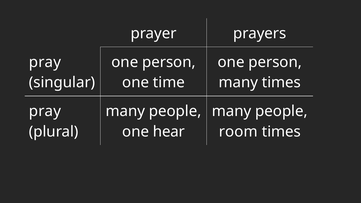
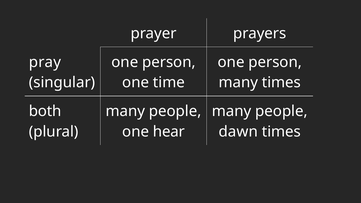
pray: pray -> both (45, 111)
room: room -> dawn (238, 132)
